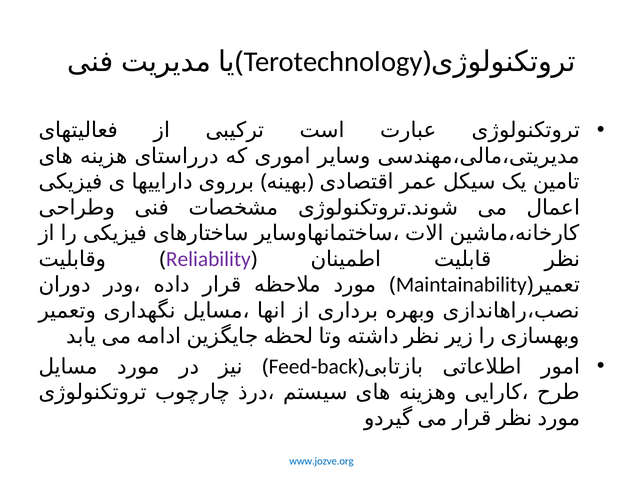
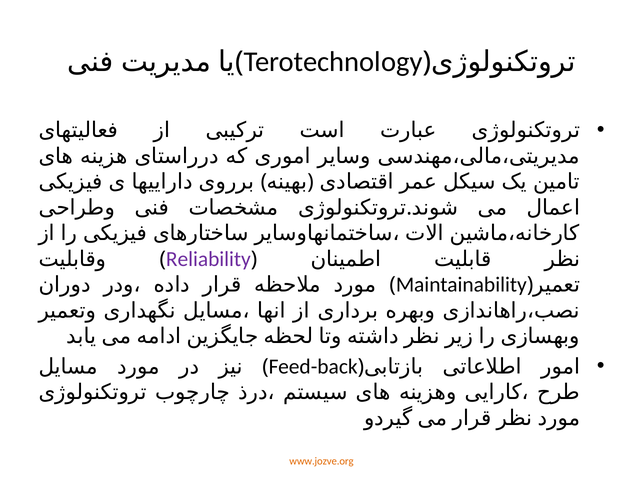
www.jozve.org colour: blue -> orange (321, 460)
